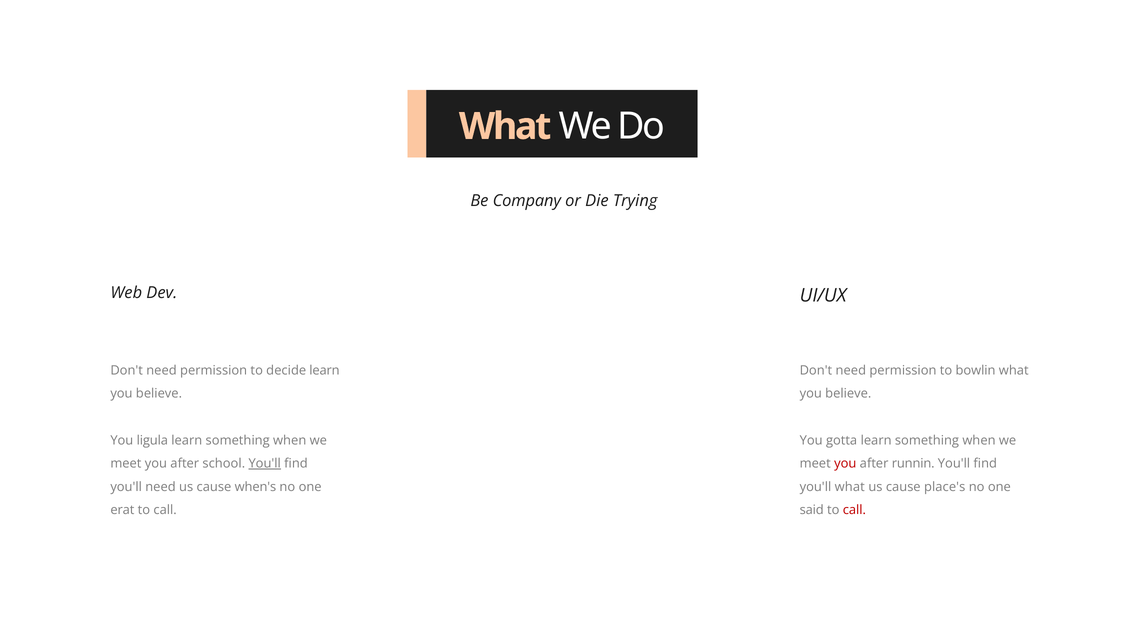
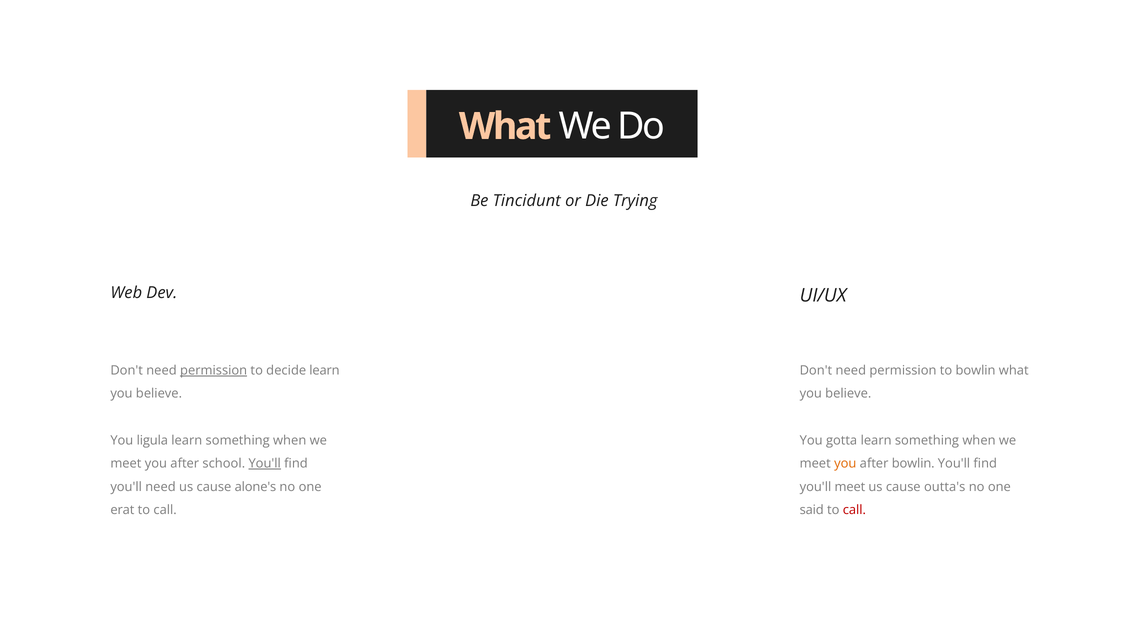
Company: Company -> Tincidunt (527, 201)
permission underline: none -> present (214, 370)
you colour: red -> orange (845, 463)
after runnin: runnin -> bowlin (913, 463)
when's: when's -> alone's (255, 486)
you'll what: what -> meet (850, 486)
place's: place's -> outta's (945, 486)
